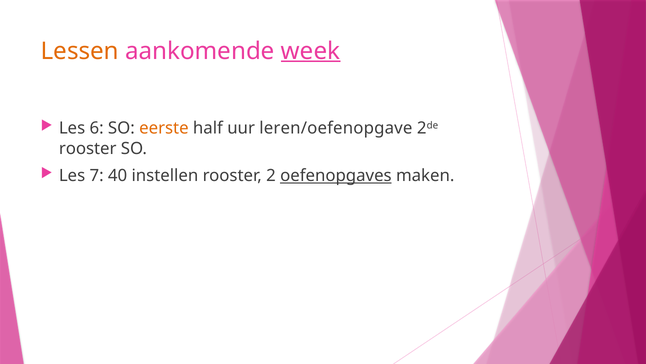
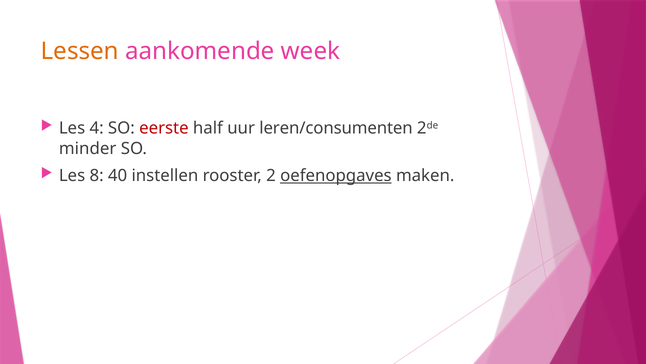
week underline: present -> none (311, 51)
6: 6 -> 4 (97, 128)
eerste colour: orange -> red (164, 128)
leren/oefenopgave: leren/oefenopgave -> leren/consumenten (336, 128)
rooster: rooster -> minder (88, 148)
7: 7 -> 8 (97, 175)
